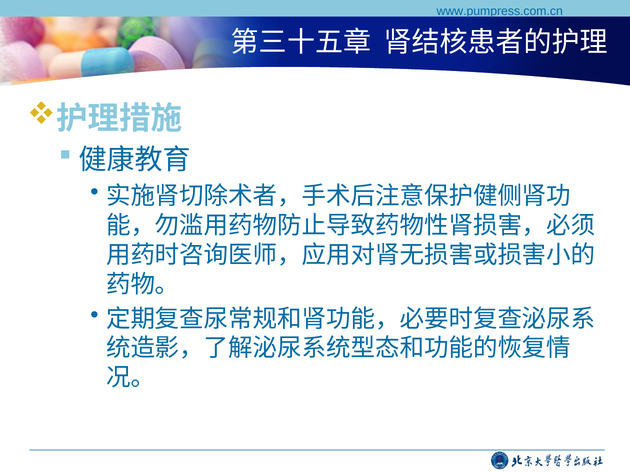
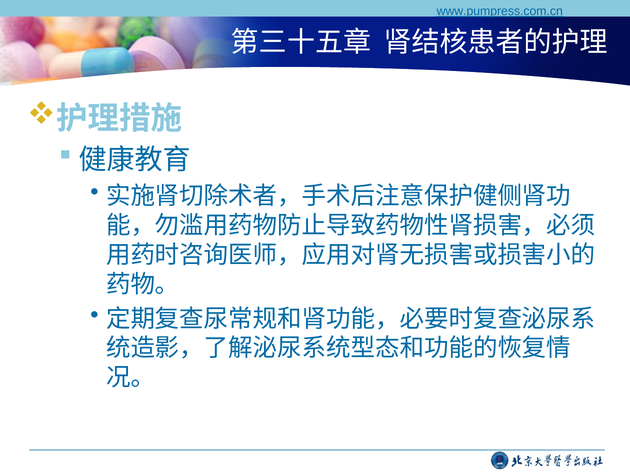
www.pumpress.com.cn underline: none -> present (500, 11)
